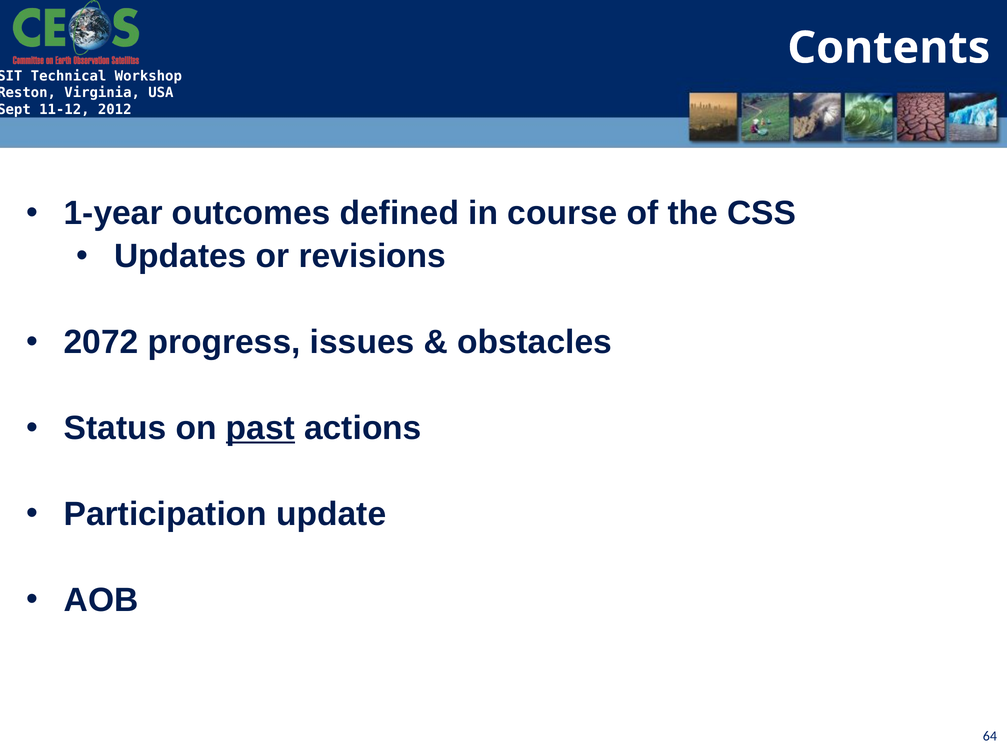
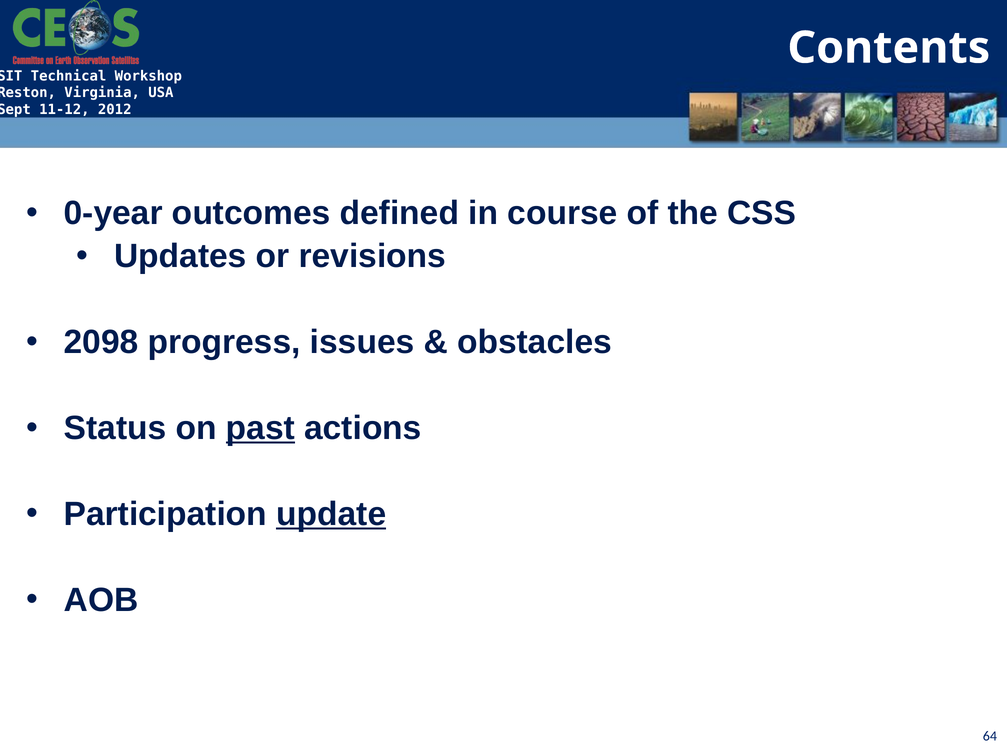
1-year: 1-year -> 0-year (113, 213)
2072: 2072 -> 2098 (101, 342)
update underline: none -> present (331, 514)
